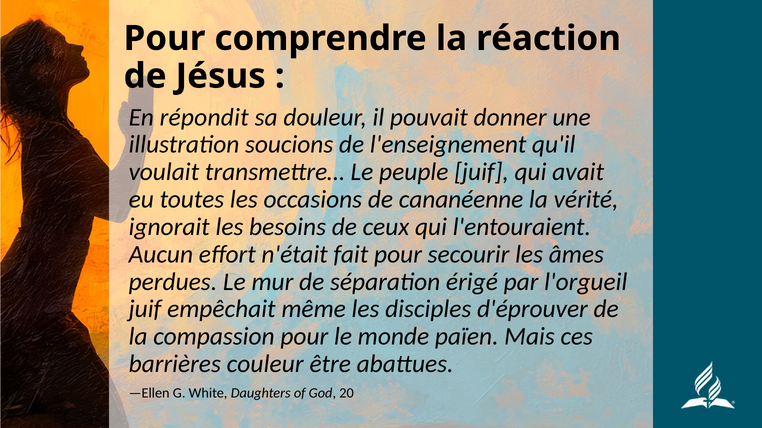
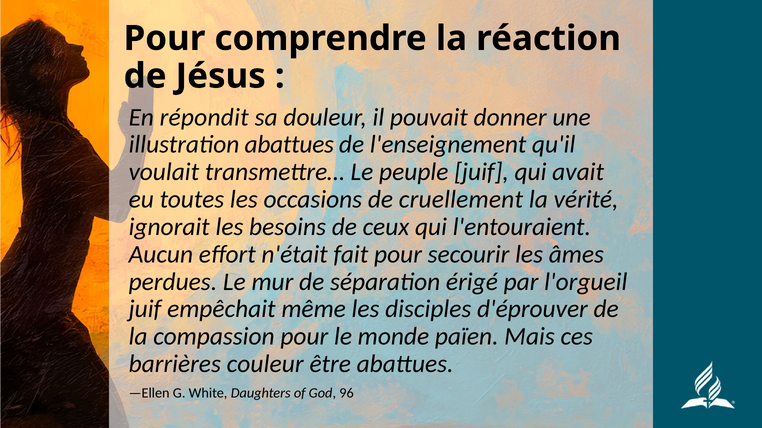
illustration soucions: soucions -> abattues (289, 145)
cananéenne: cananéenne -> cruellement (461, 200)
20: 20 -> 96 (347, 394)
